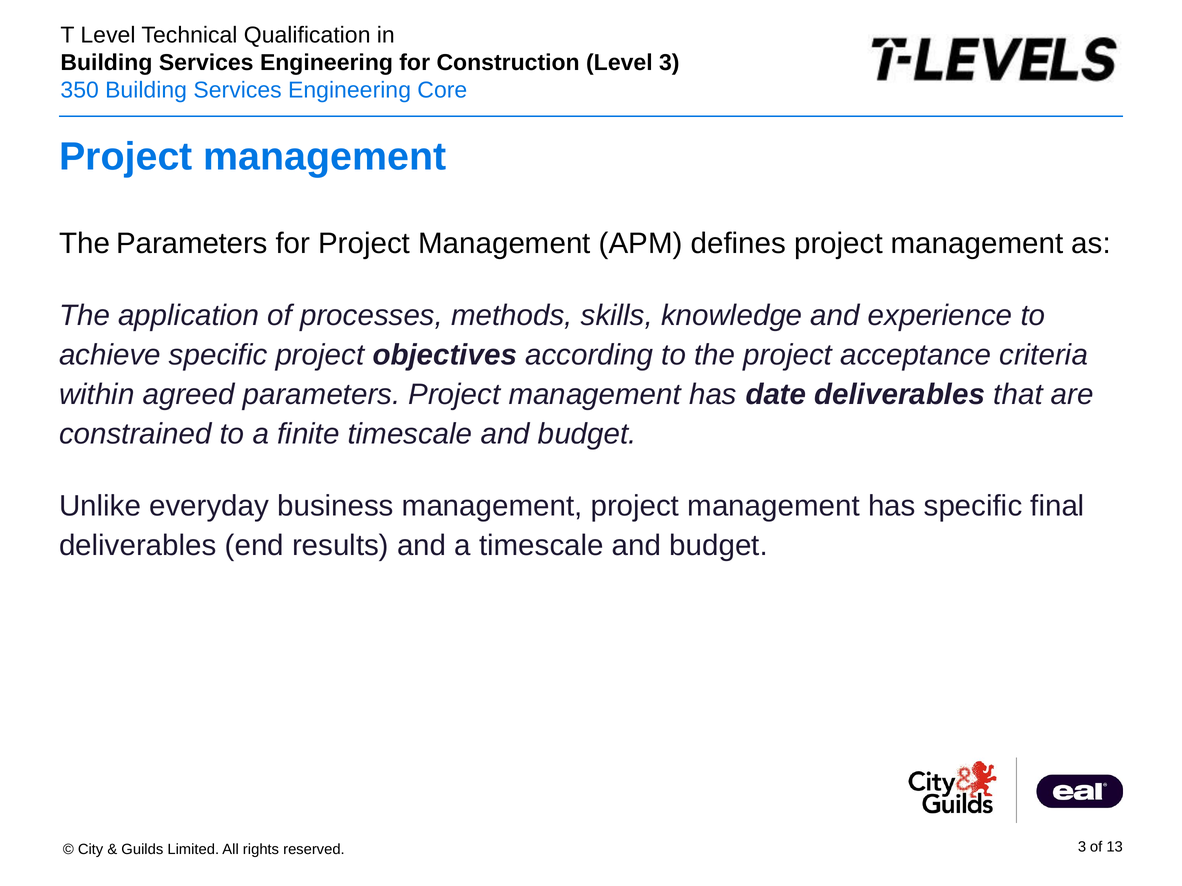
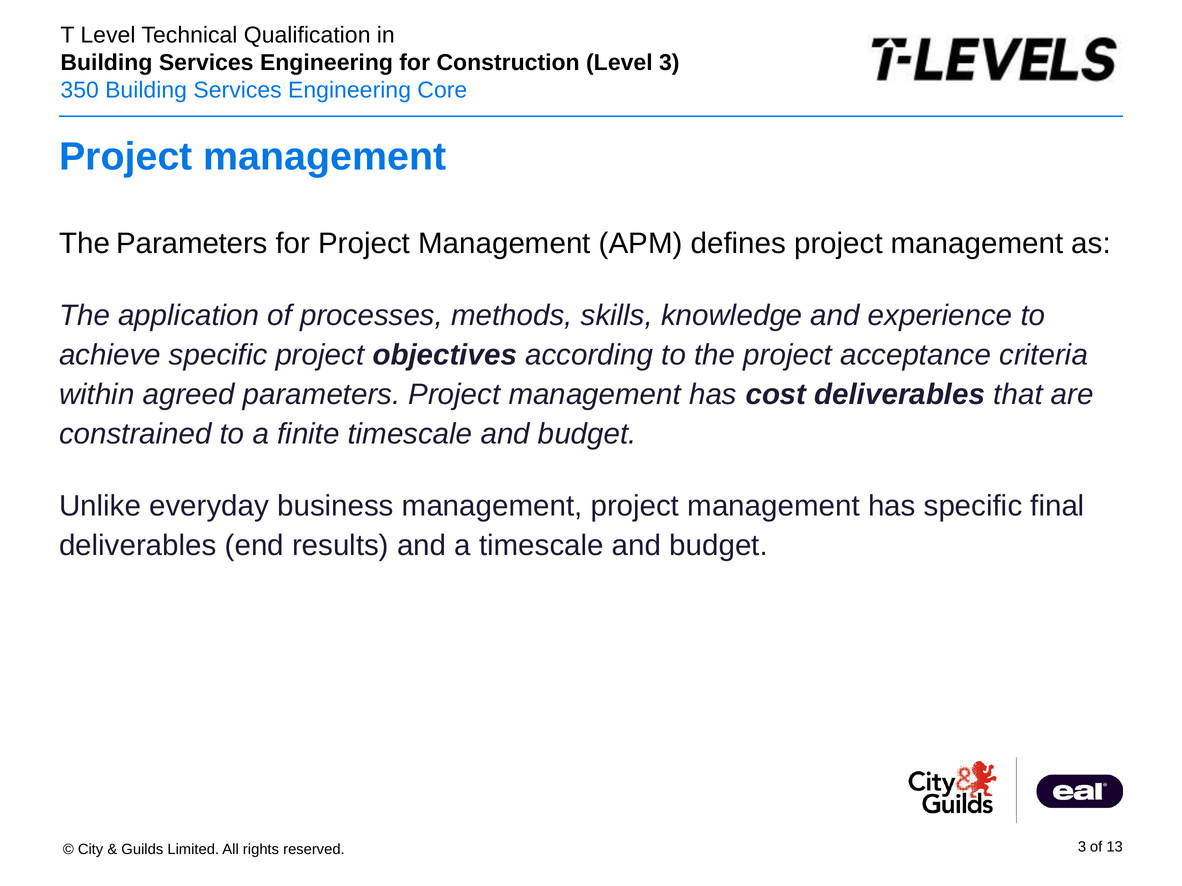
date: date -> cost (776, 395)
